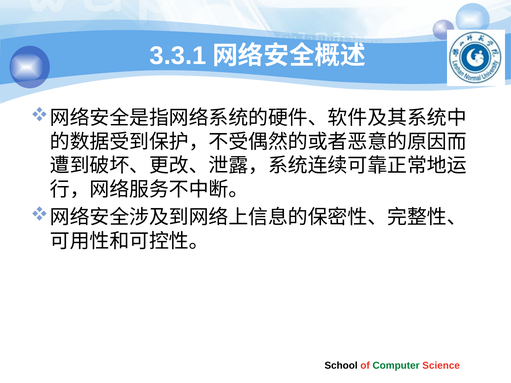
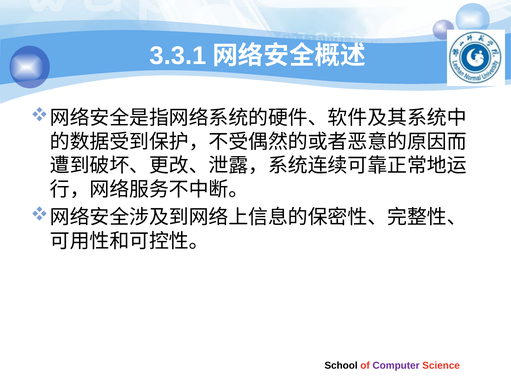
Computer colour: green -> purple (396, 366)
